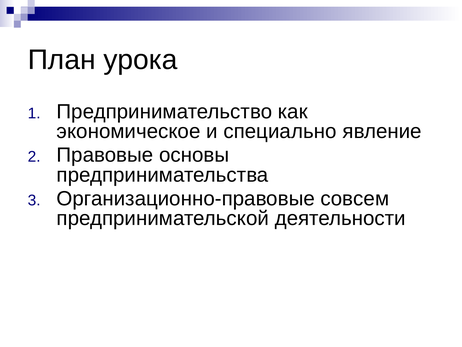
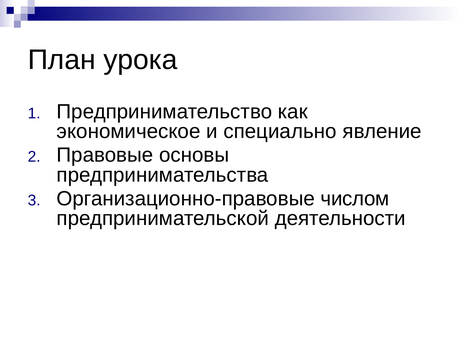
совсем: совсем -> числом (355, 198)
